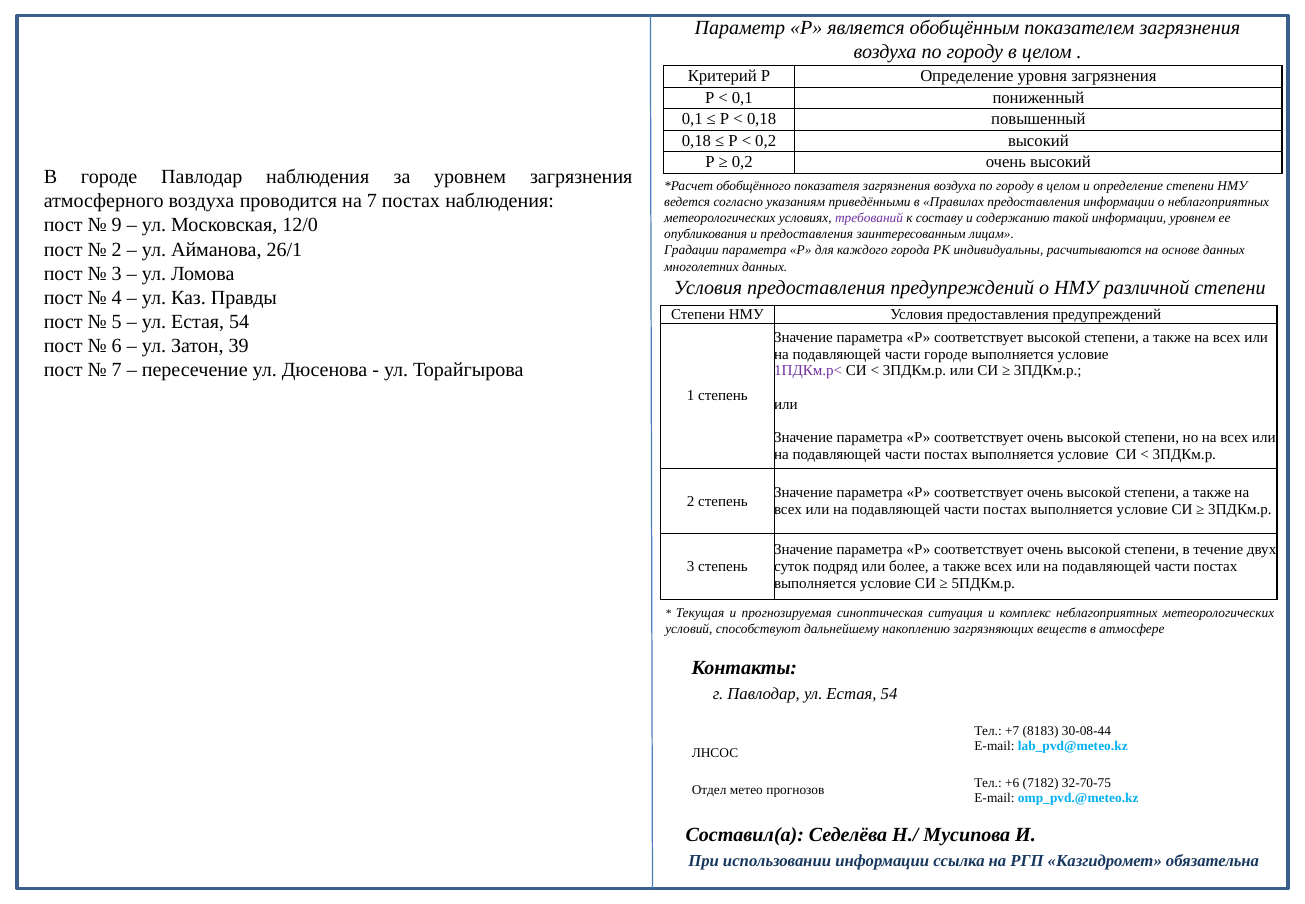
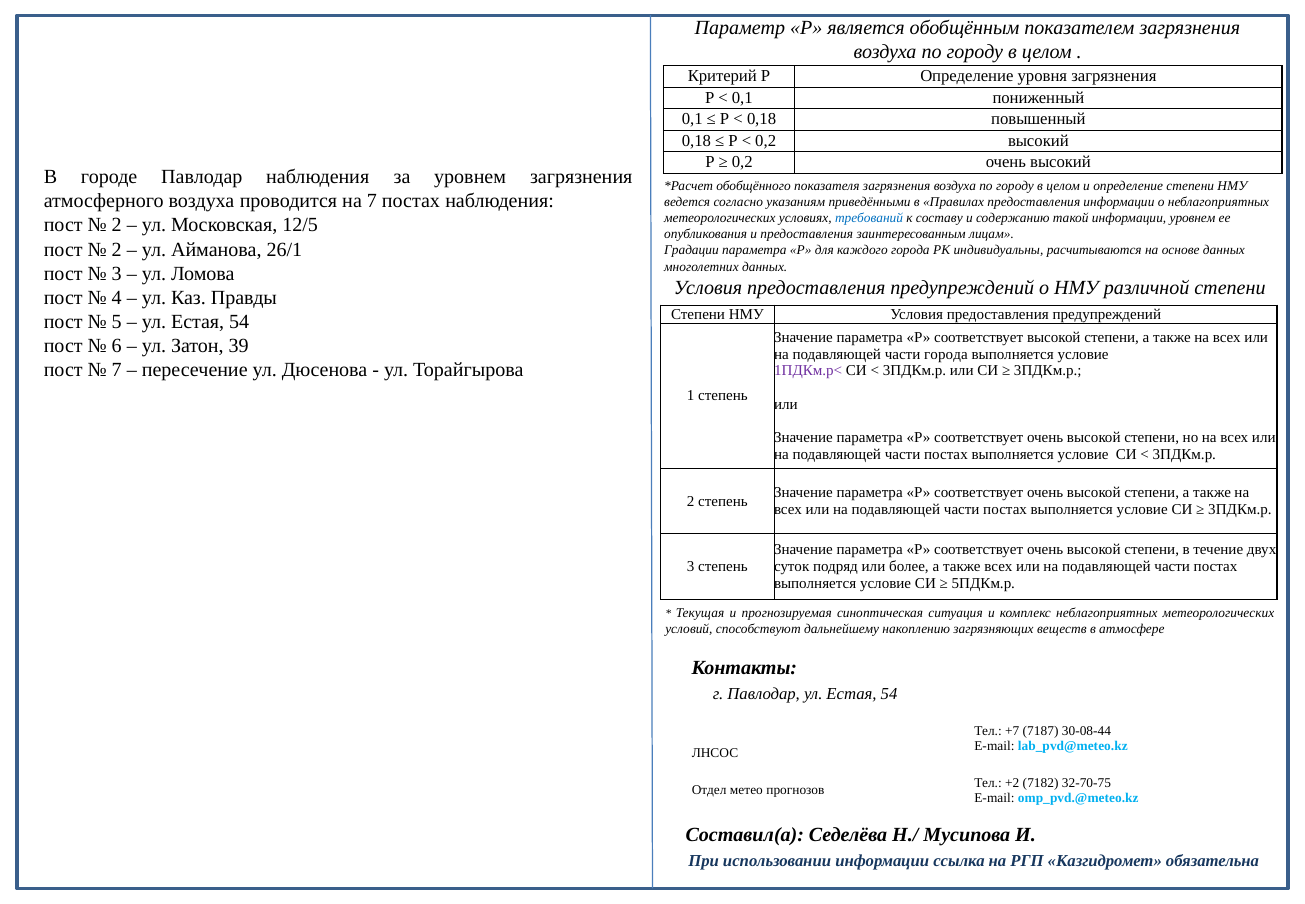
требований colour: purple -> blue (869, 218)
9: 9 -> 2 (117, 225)
12/0: 12/0 -> 12/5 (300, 225)
части городе: городе -> города (946, 354)
8183: 8183 -> 7187 (1041, 730)
+6: +6 -> +2 (1012, 783)
